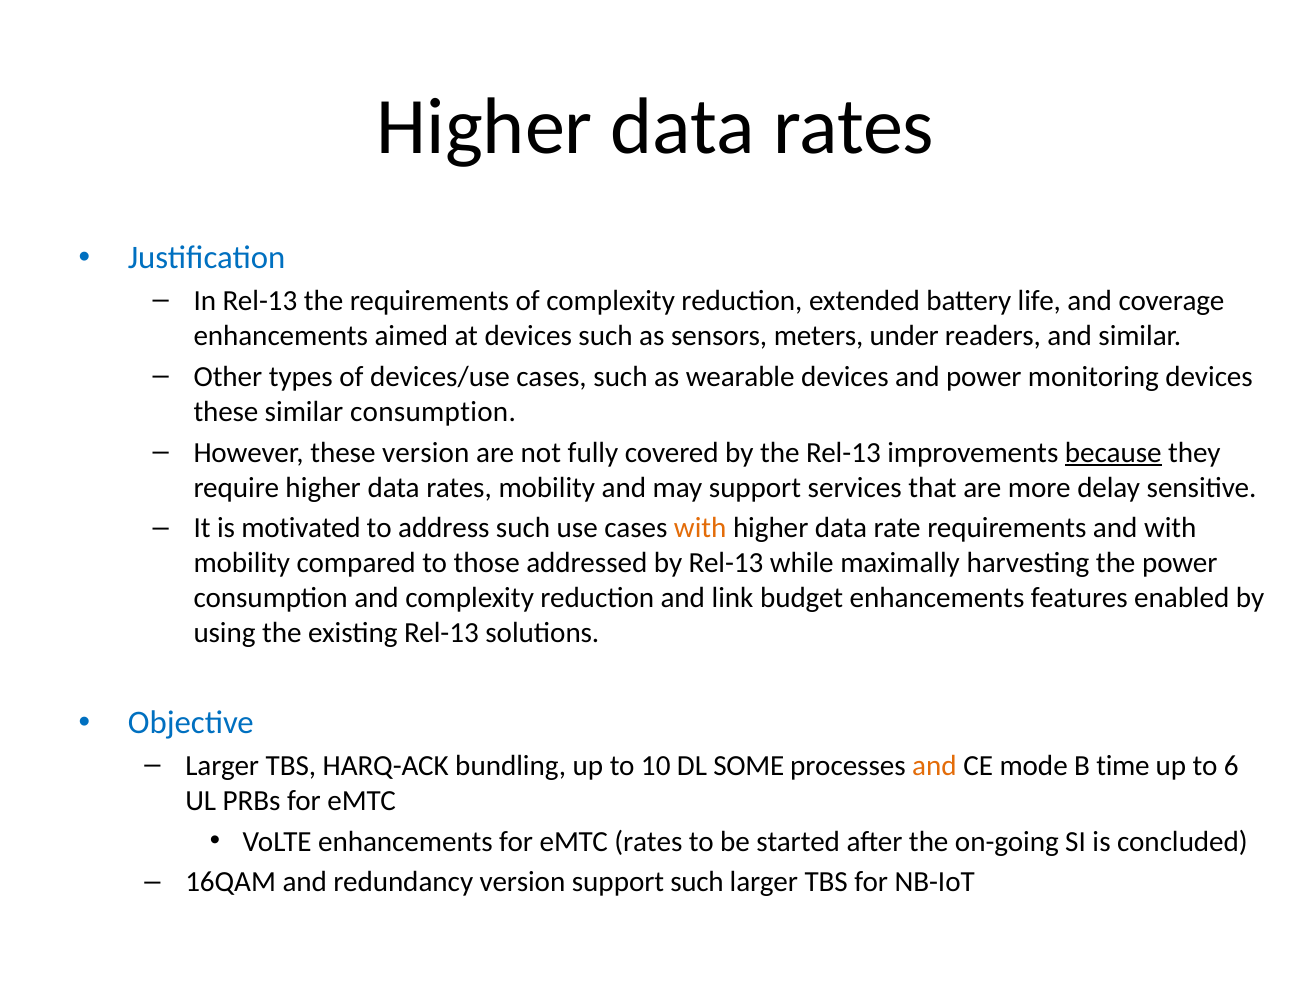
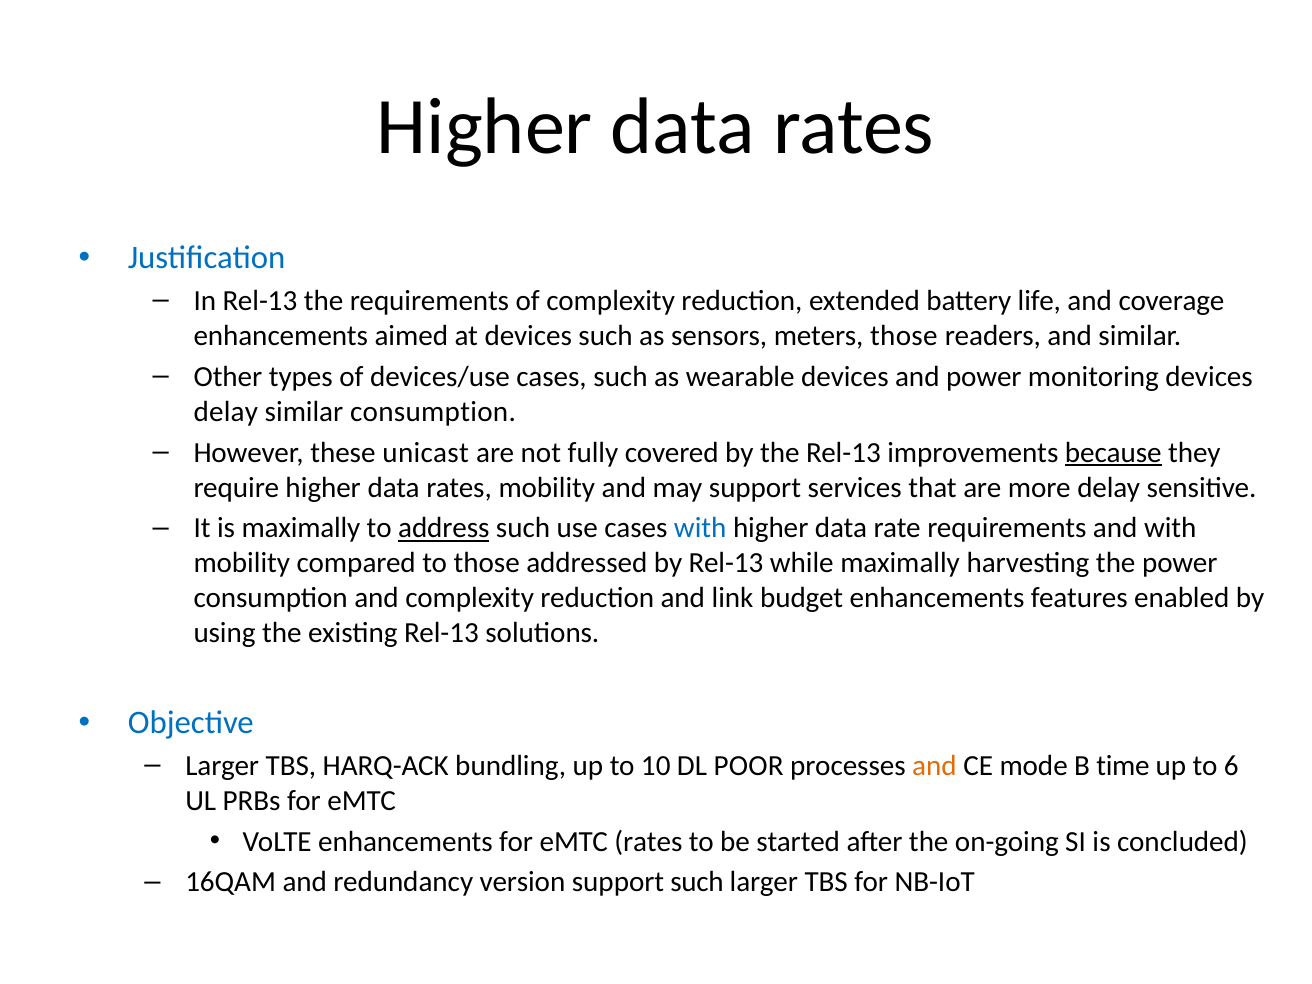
meters under: under -> those (904, 336)
these: these -> delay (226, 412)
these version: version -> unicast (426, 452)
is motivated: motivated -> maximally (301, 528)
address underline: none -> present (444, 528)
with colour: orange -> blue (700, 528)
SOME: SOME -> POOR (749, 766)
